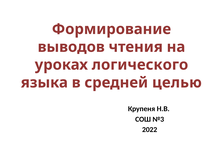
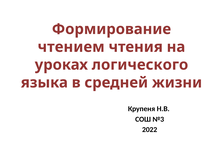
выводов: выводов -> чтением (71, 47)
целью: целью -> жизни (177, 83)
